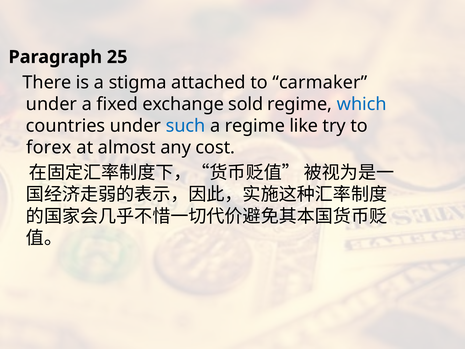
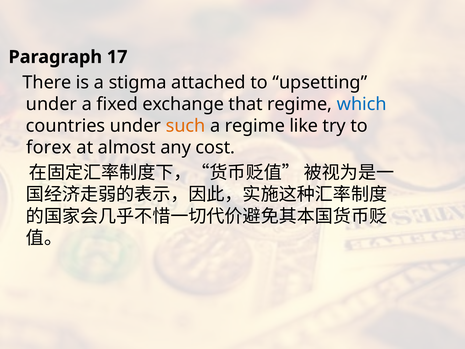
25: 25 -> 17 (117, 57)
carmaker: carmaker -> upsetting (320, 82)
sold: sold -> that (246, 104)
such colour: blue -> orange (186, 126)
